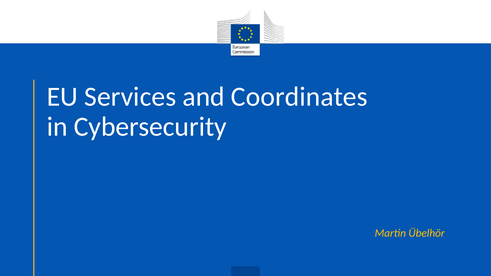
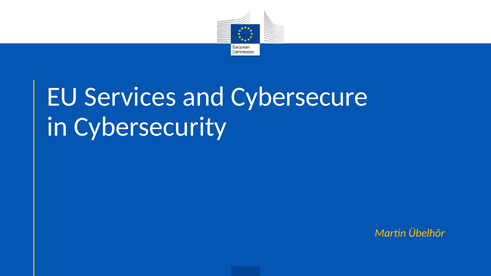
Coordinates: Coordinates -> Cybersecure (299, 97)
